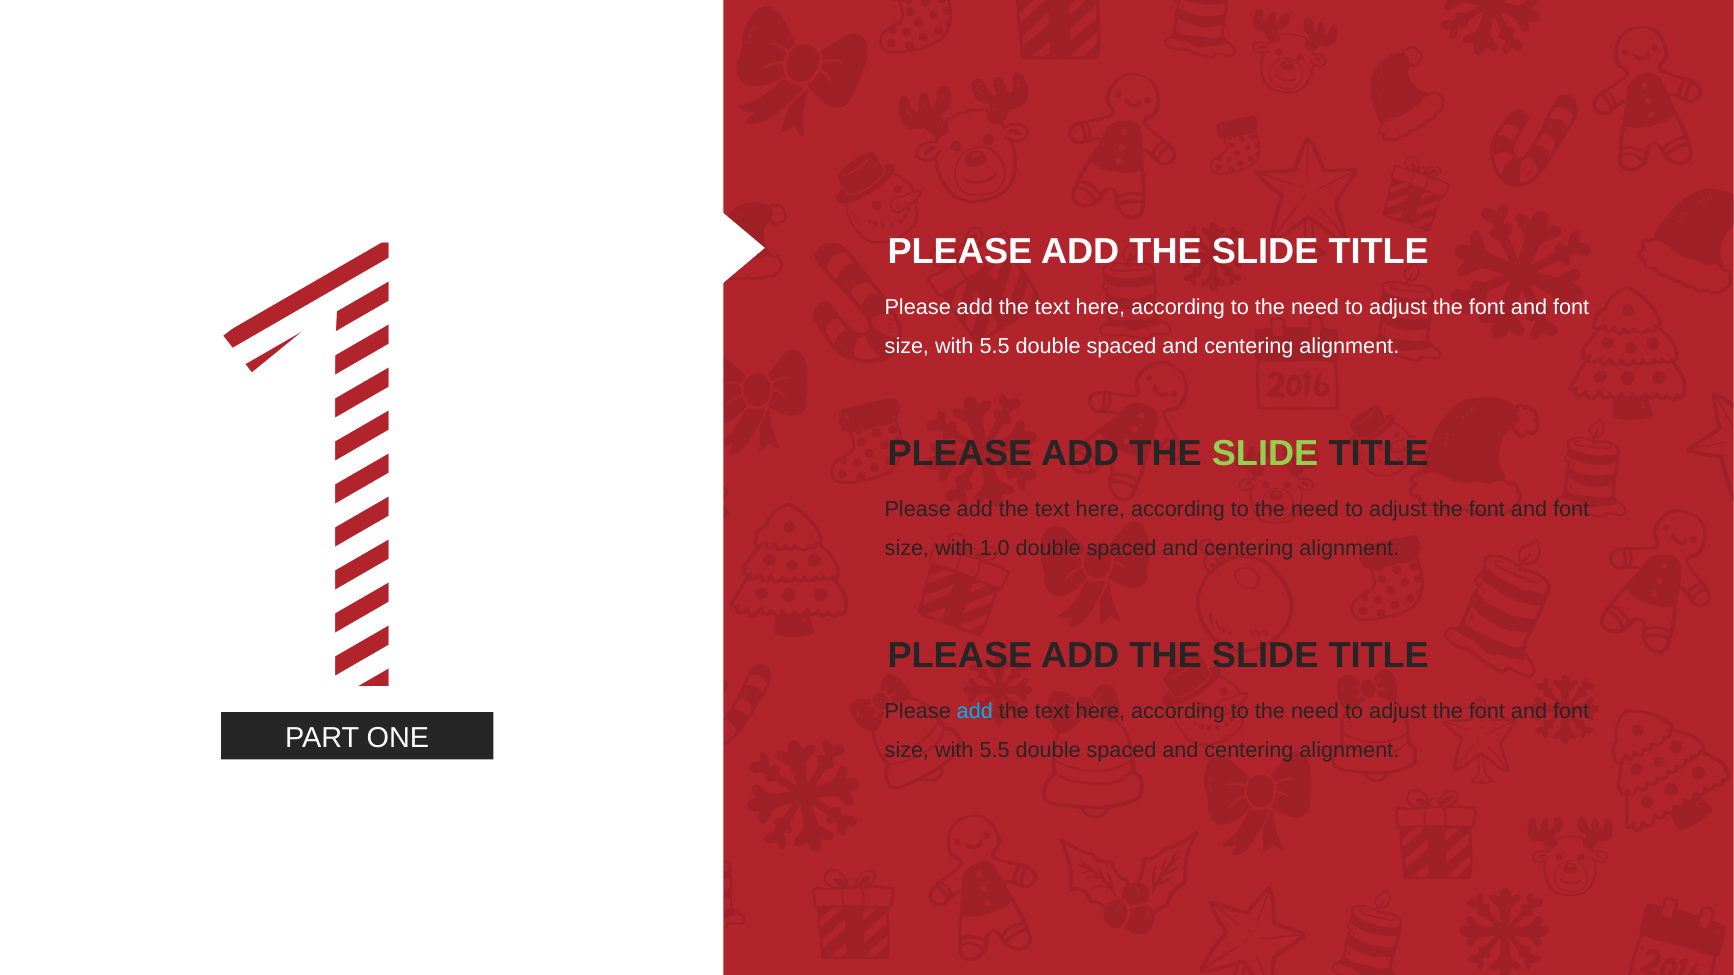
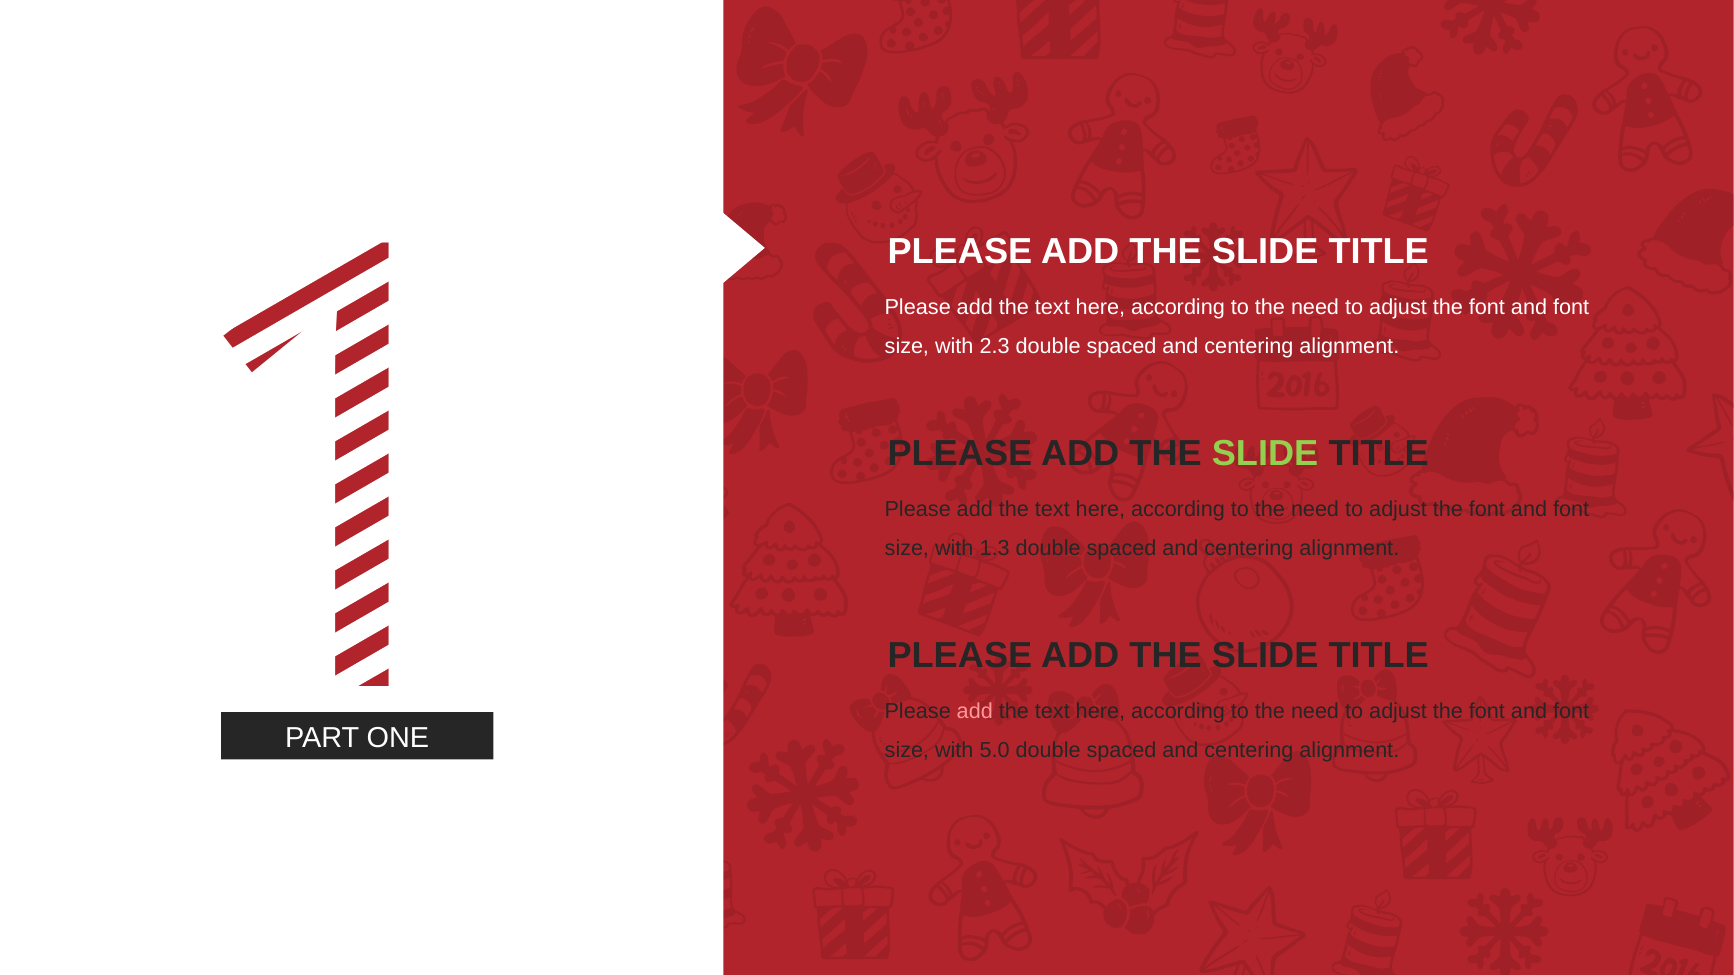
5.5: 5.5 -> 2.3 (995, 347)
1.0: 1.0 -> 1.3 (995, 549)
add colour: light blue -> pink (975, 712)
5.5: 5.5 -> 5.0 (995, 751)
